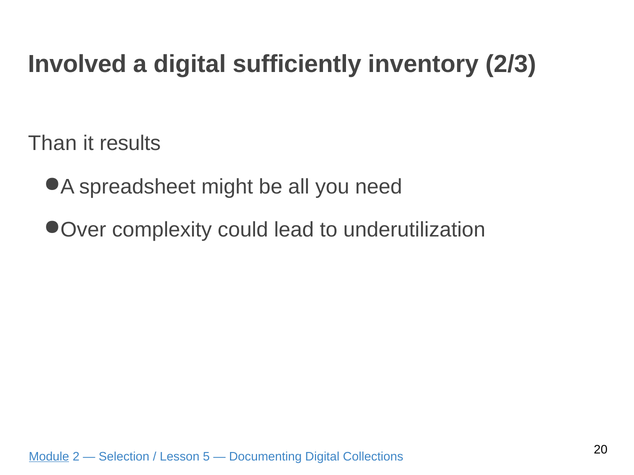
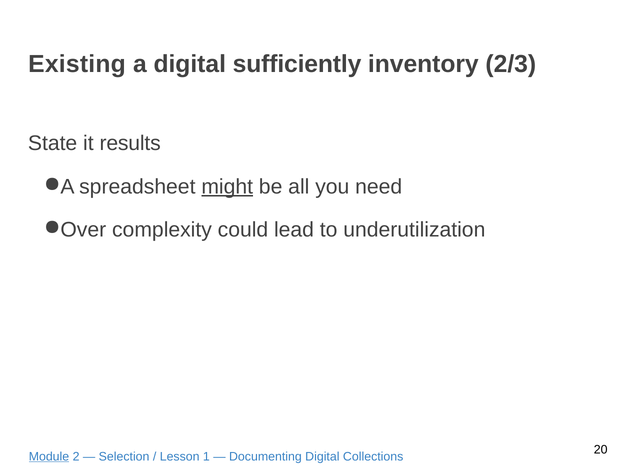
Involved: Involved -> Existing (77, 64)
Than: Than -> State (53, 144)
might underline: none -> present (227, 187)
5: 5 -> 1 (206, 457)
